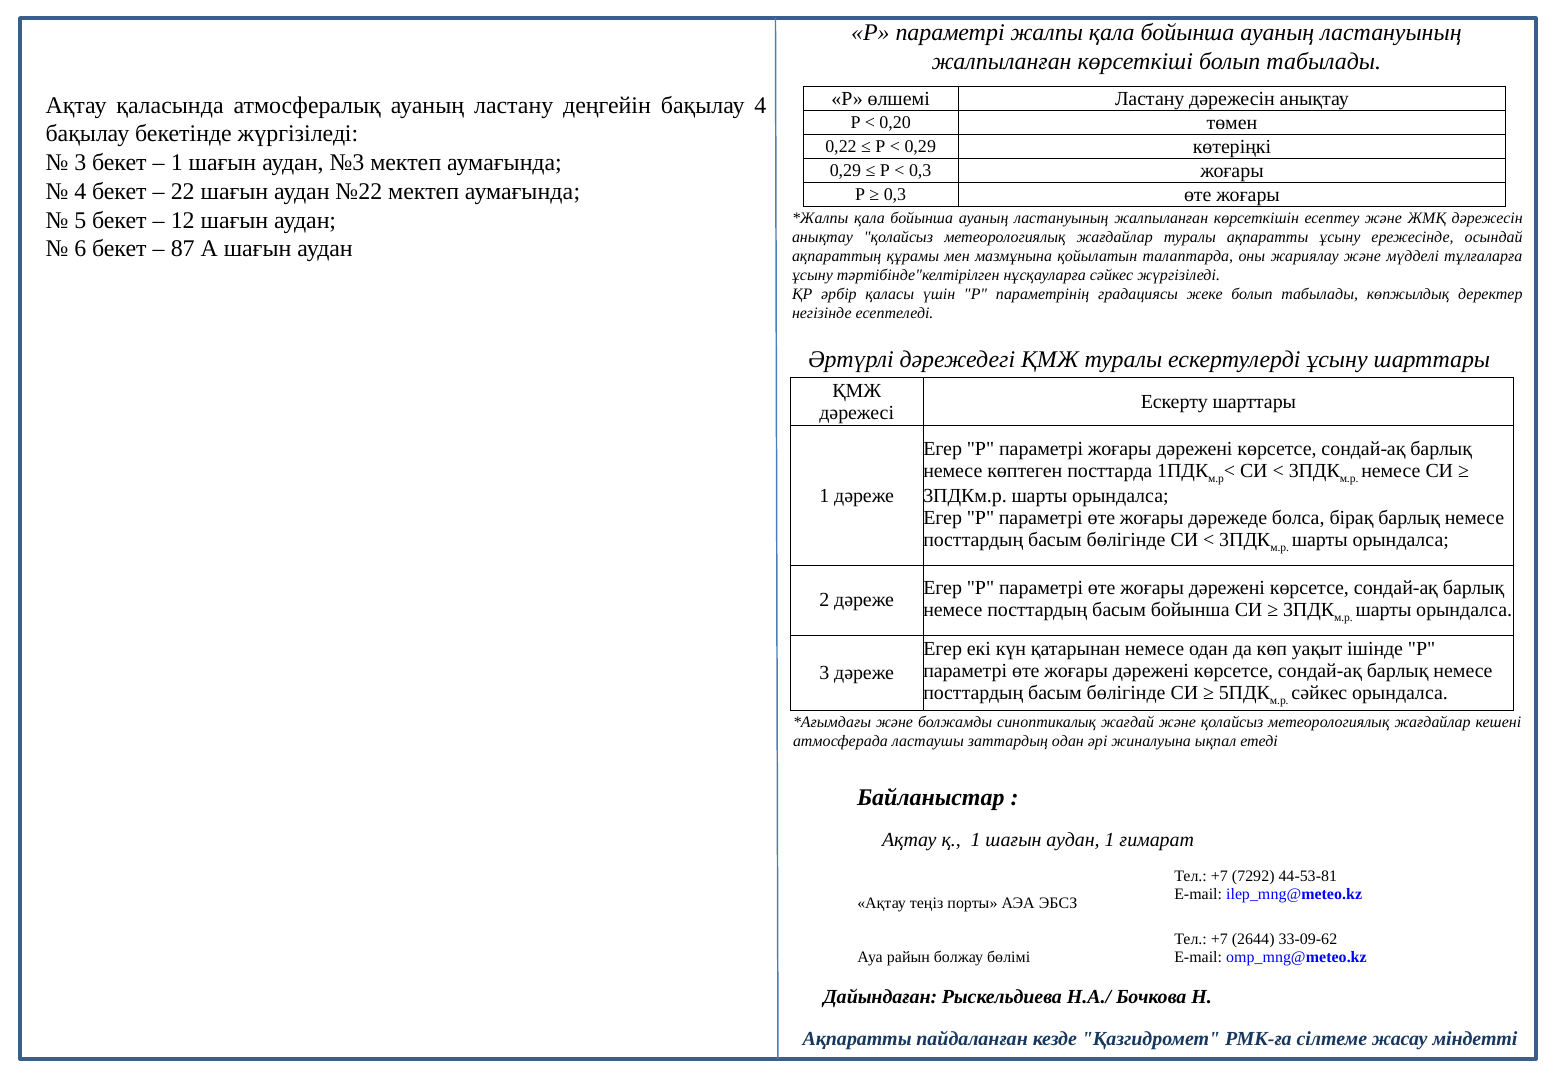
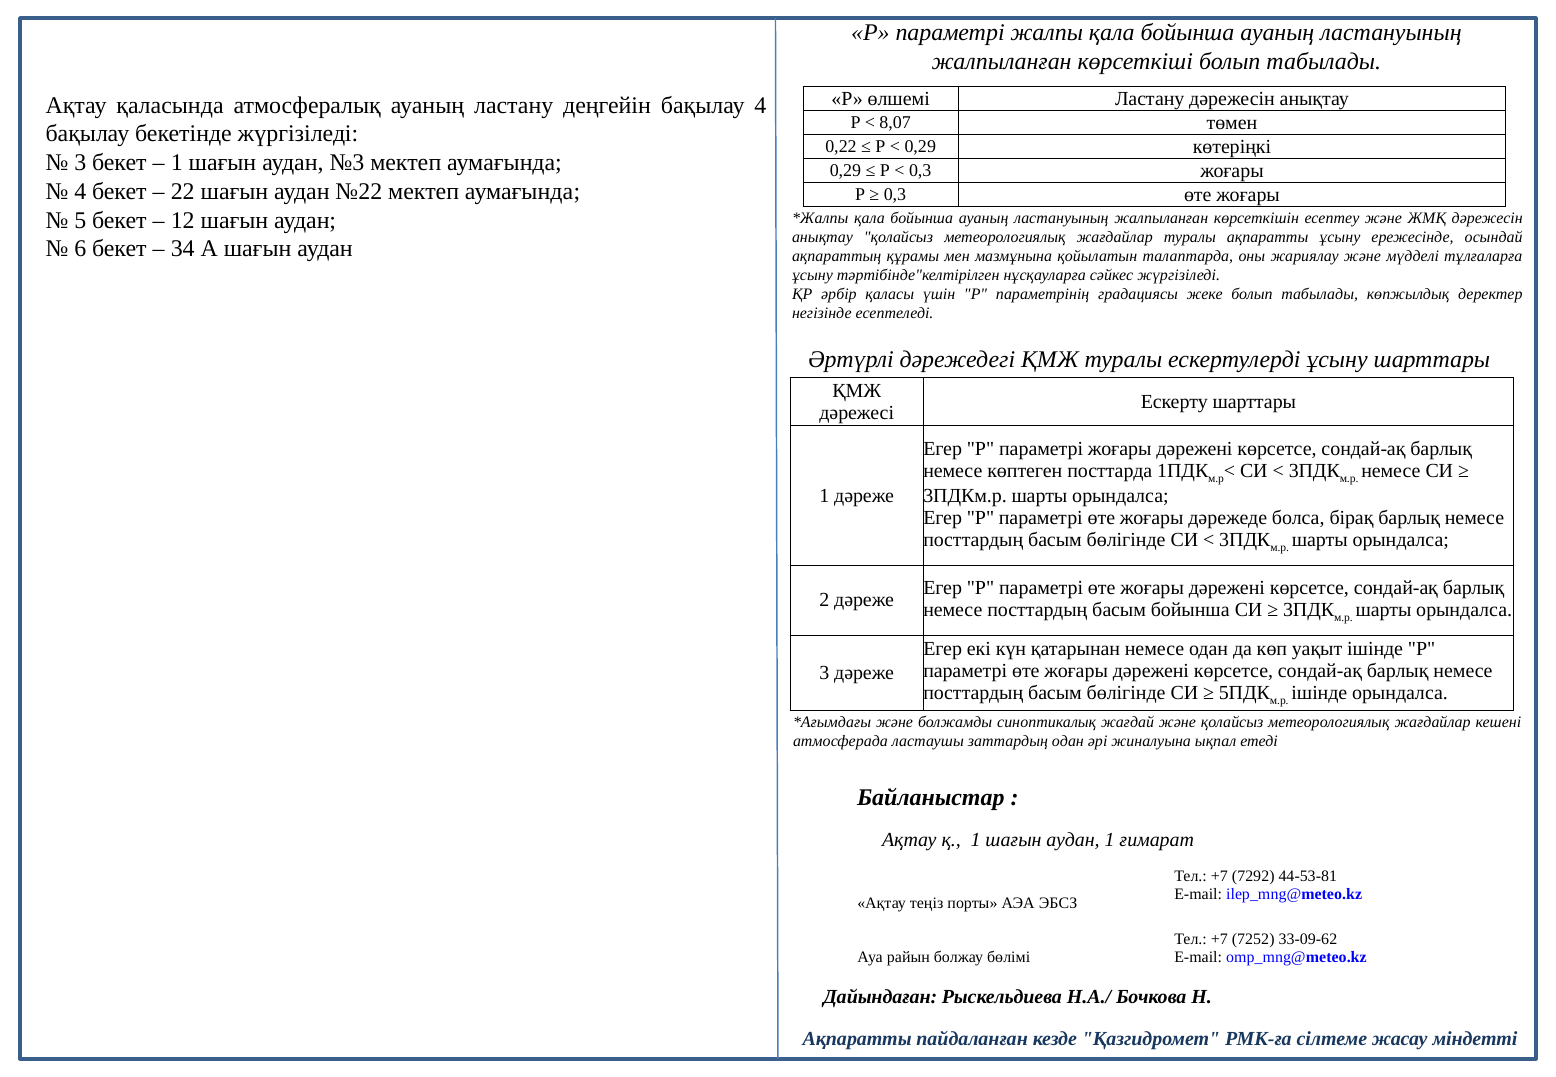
0,20: 0,20 -> 8,07 (895, 123)
87: 87 -> 34 (183, 249)
сәйкес: сәйкес -> ішінде (1319, 693)
2644: 2644 -> 7252 (1253, 940)
